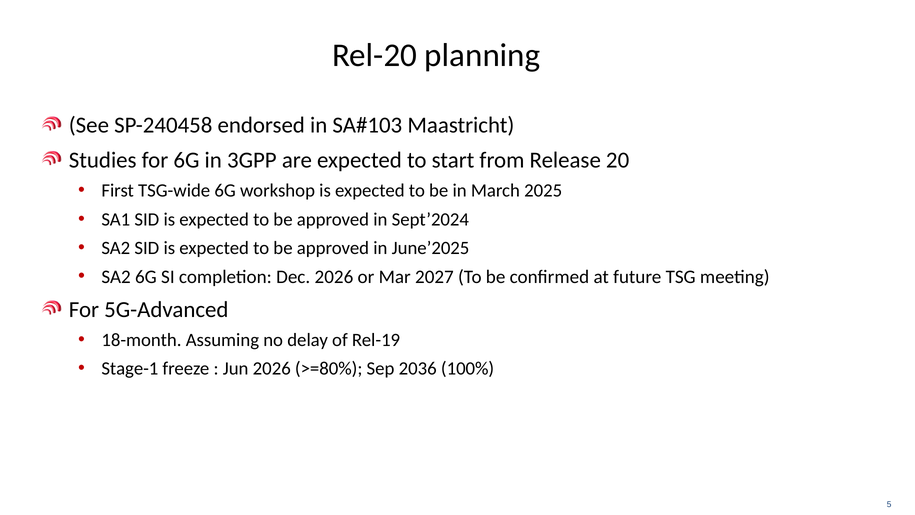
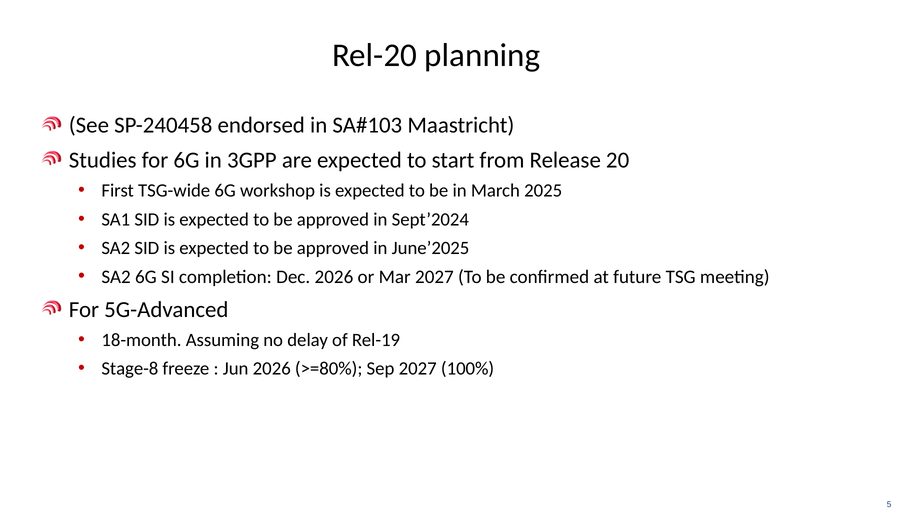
Stage-1: Stage-1 -> Stage-8 (130, 369)
Sep 2036: 2036 -> 2027 (418, 369)
